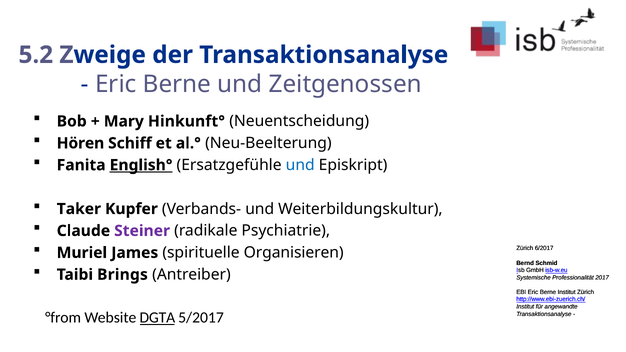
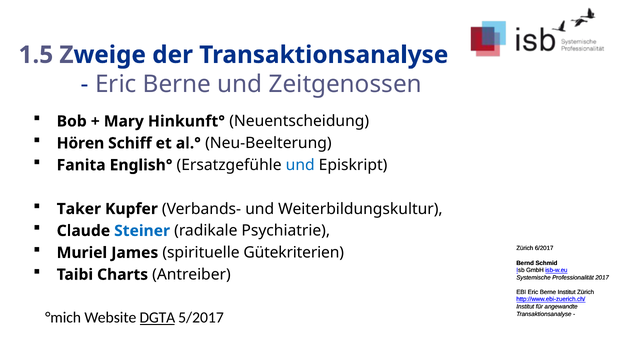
5.2: 5.2 -> 1.5 (36, 55)
English° underline: present -> none (141, 165)
Steiner colour: purple -> blue (142, 231)
Organisieren: Organisieren -> Gütekriterien (294, 253)
Brings: Brings -> Charts (123, 275)
°from: °from -> °mich (63, 318)
